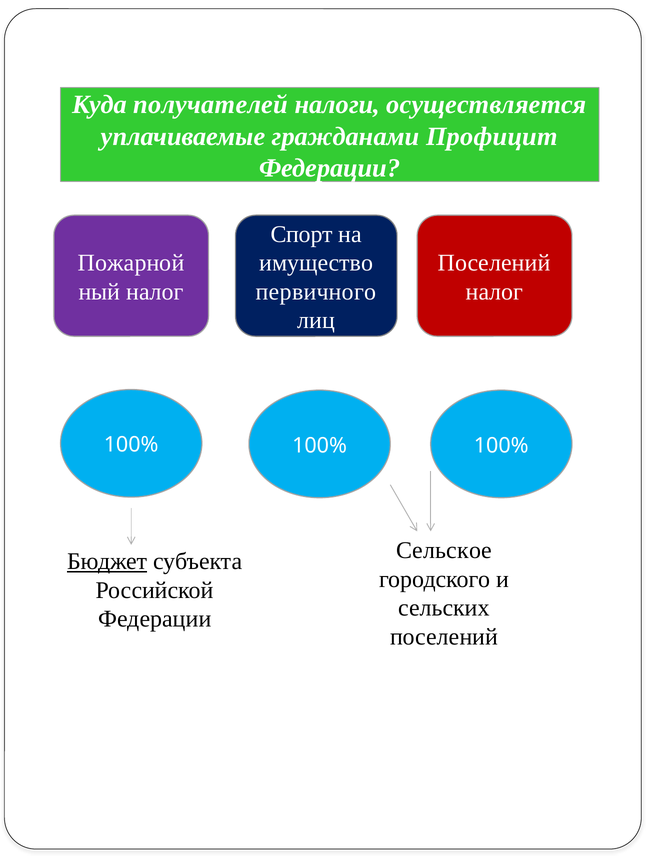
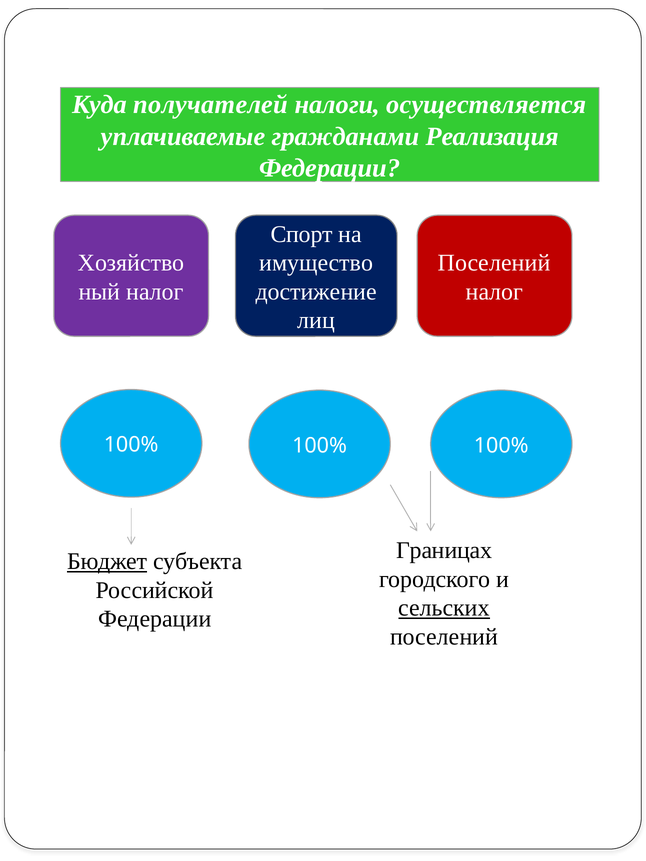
Профицит: Профицит -> Реализация (492, 136)
Пожарной: Пожарной -> Хозяйство (131, 263)
первичного: первичного -> достижение (316, 292)
Сельское: Сельское -> Границах (444, 551)
сельских underline: none -> present (444, 608)
